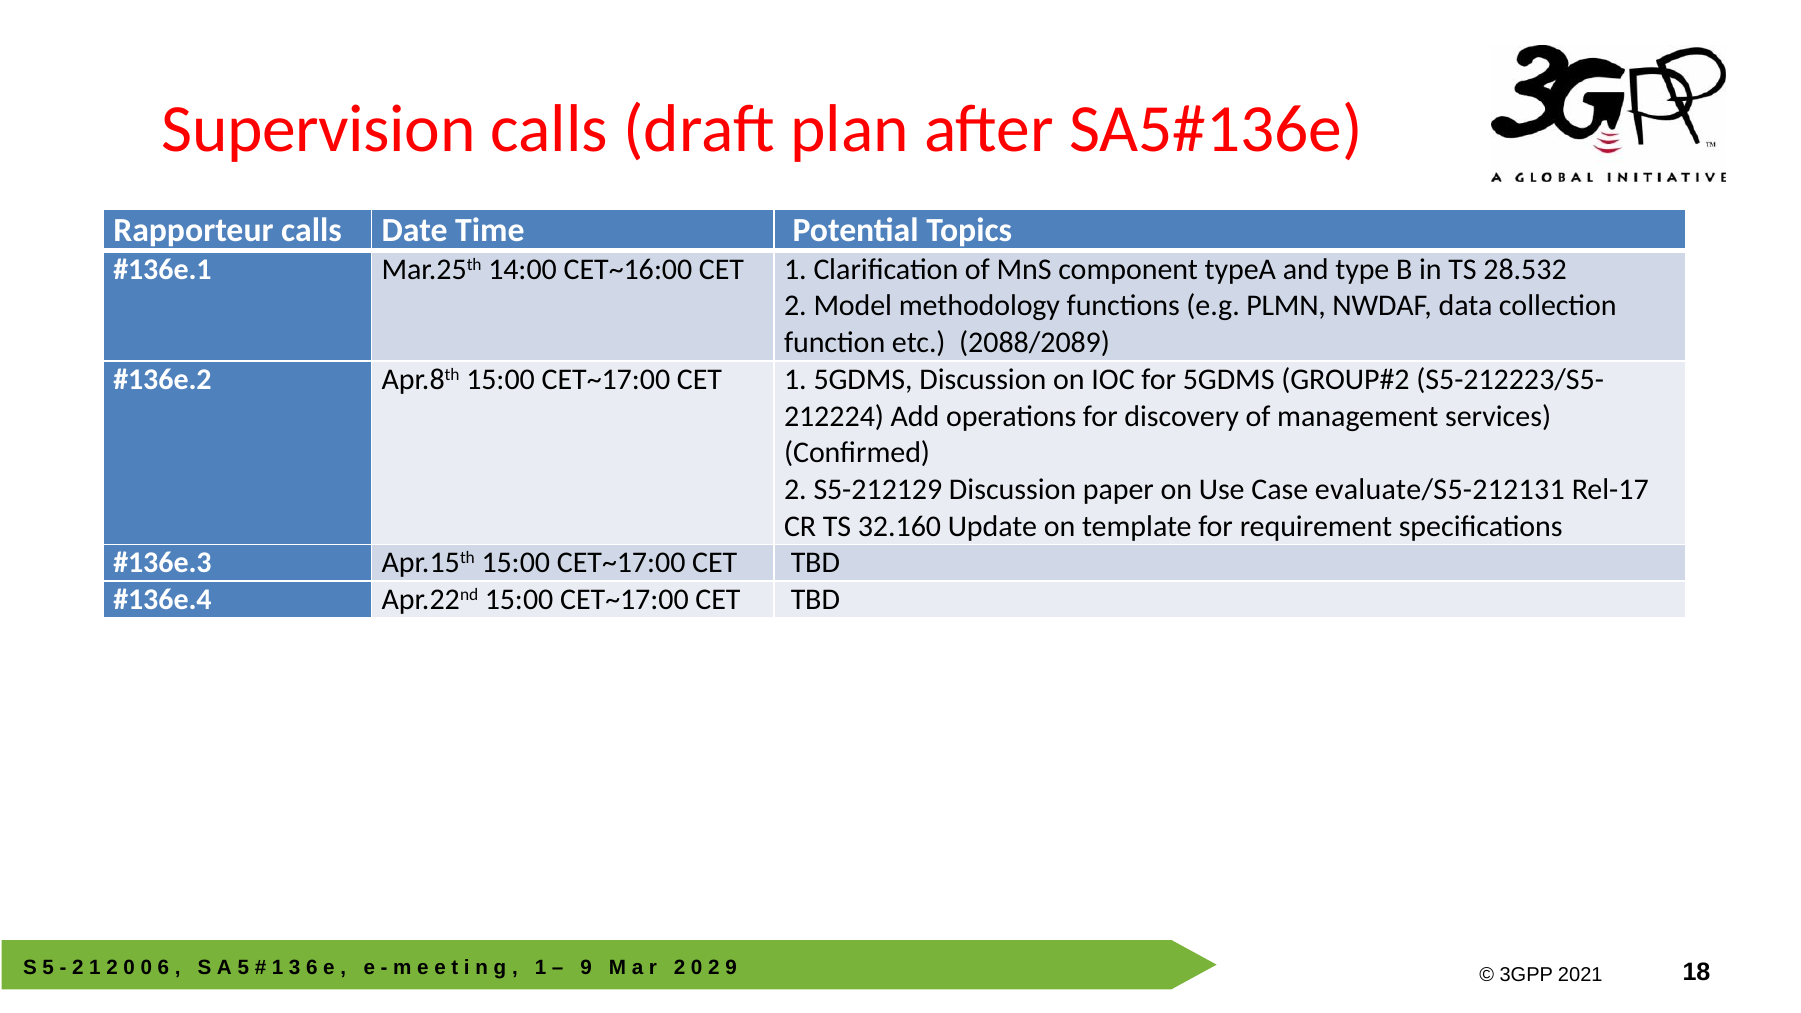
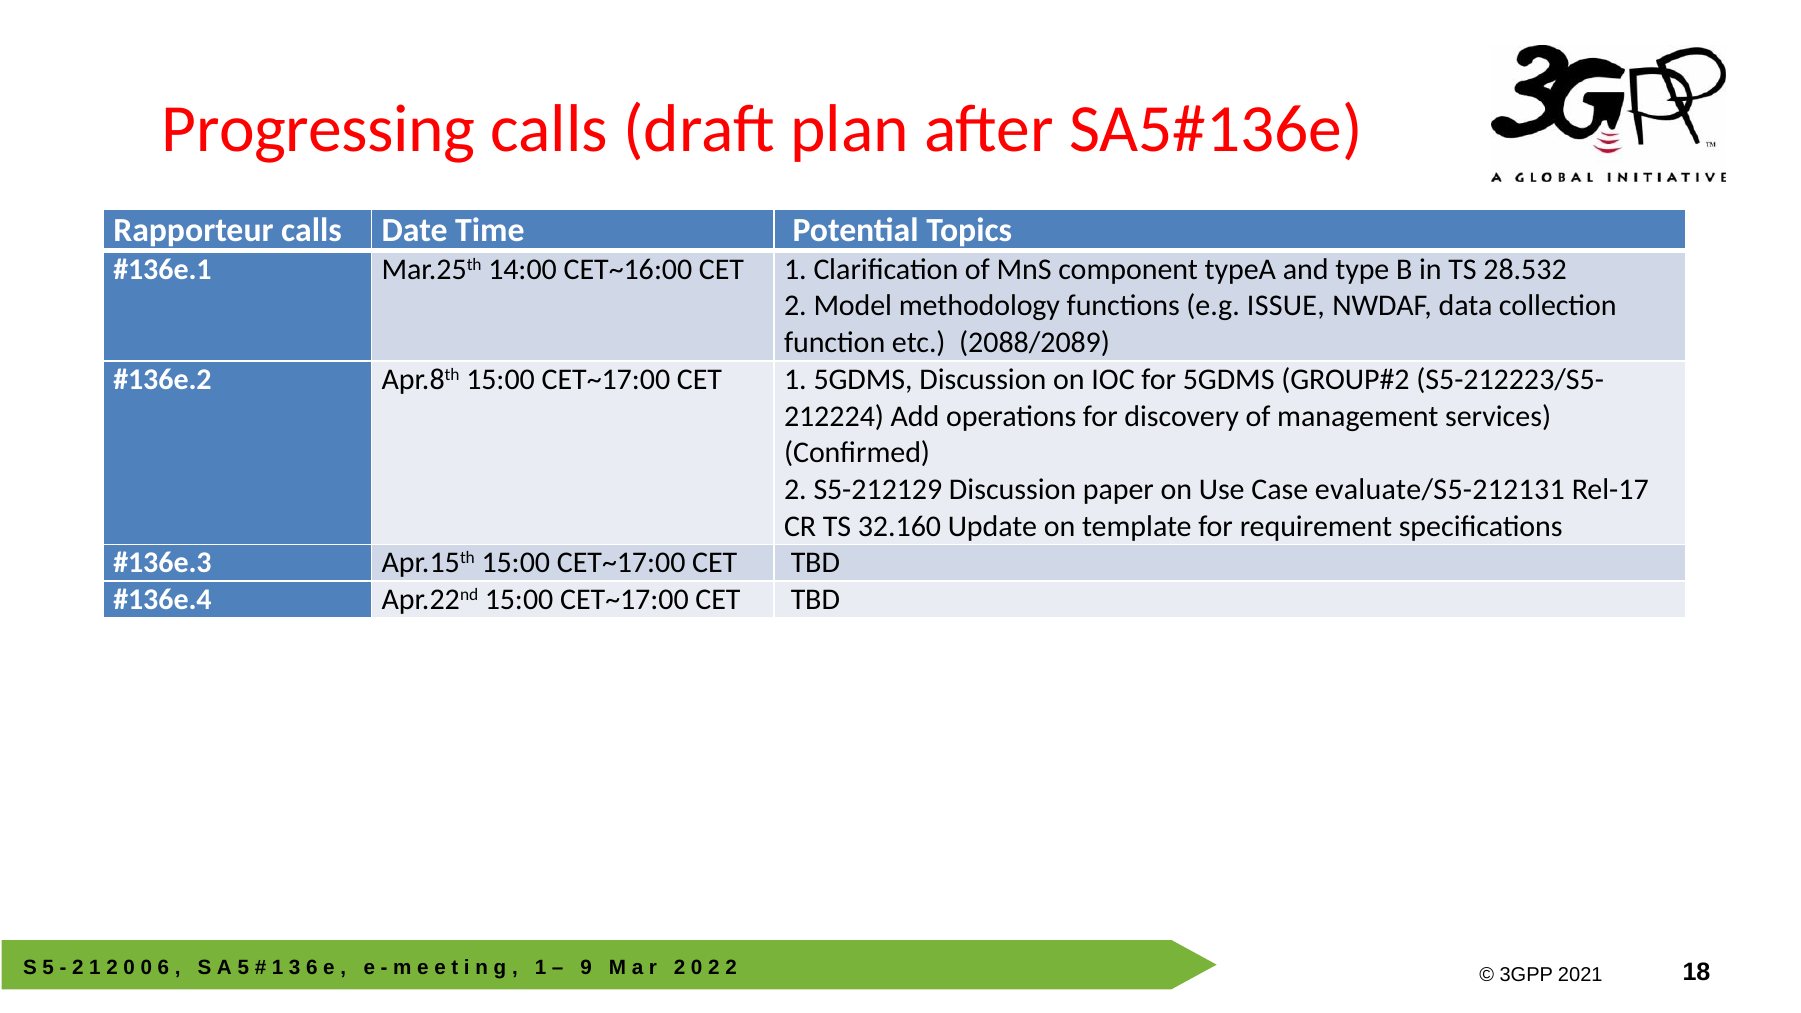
Supervision: Supervision -> Progressing (319, 130)
PLMN: PLMN -> ISSUE (1286, 306)
2 9: 9 -> 2 (731, 967)
